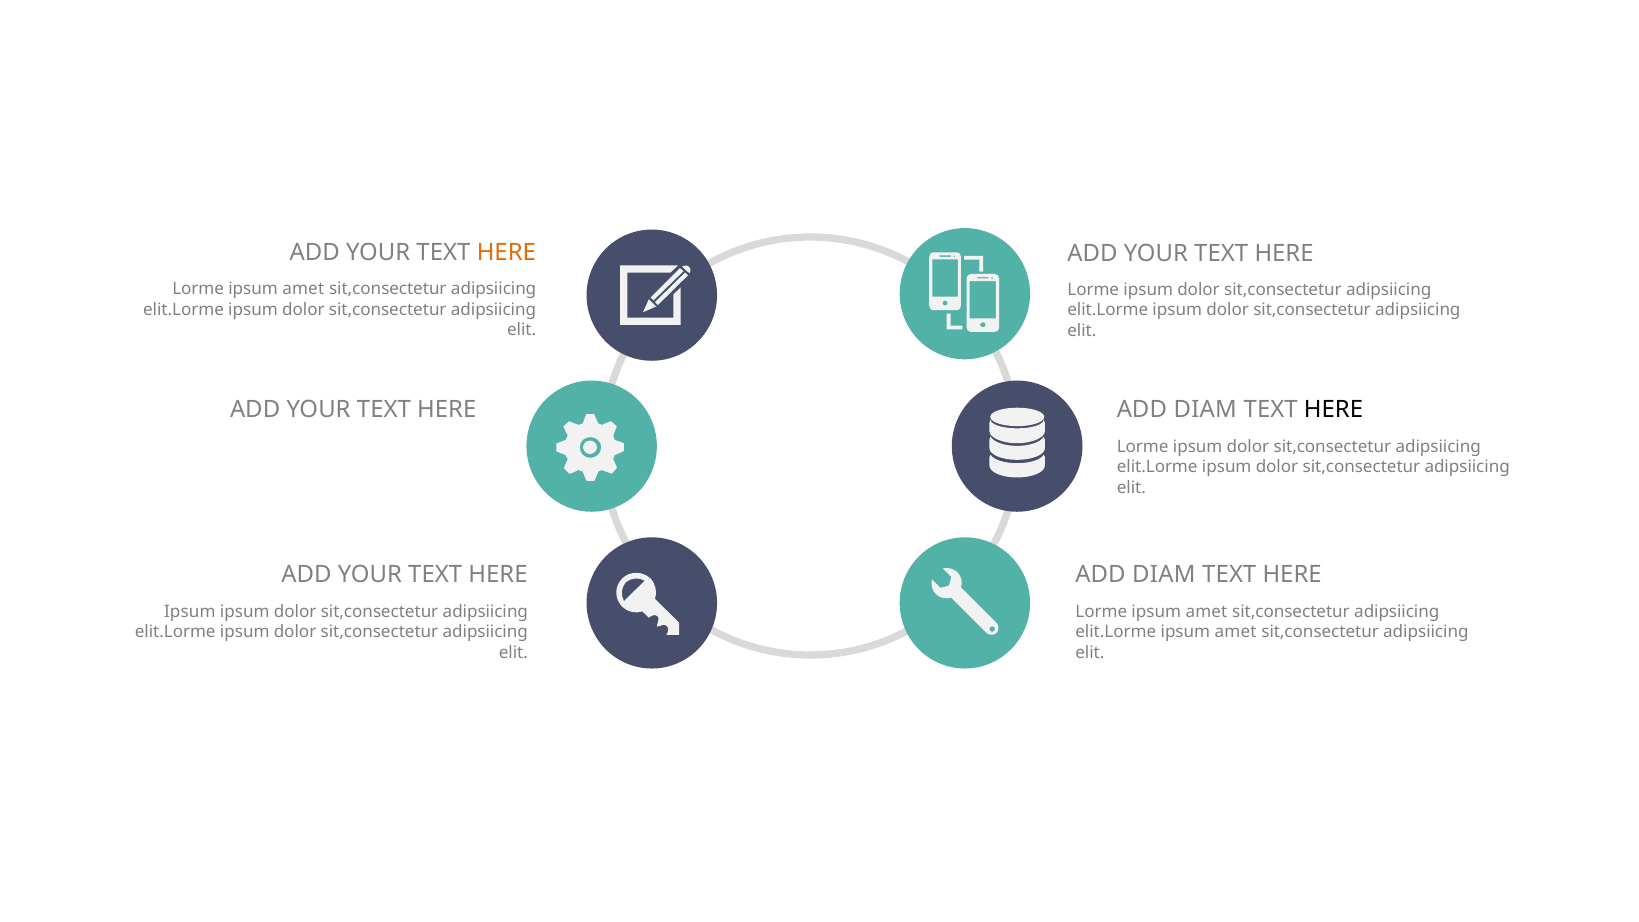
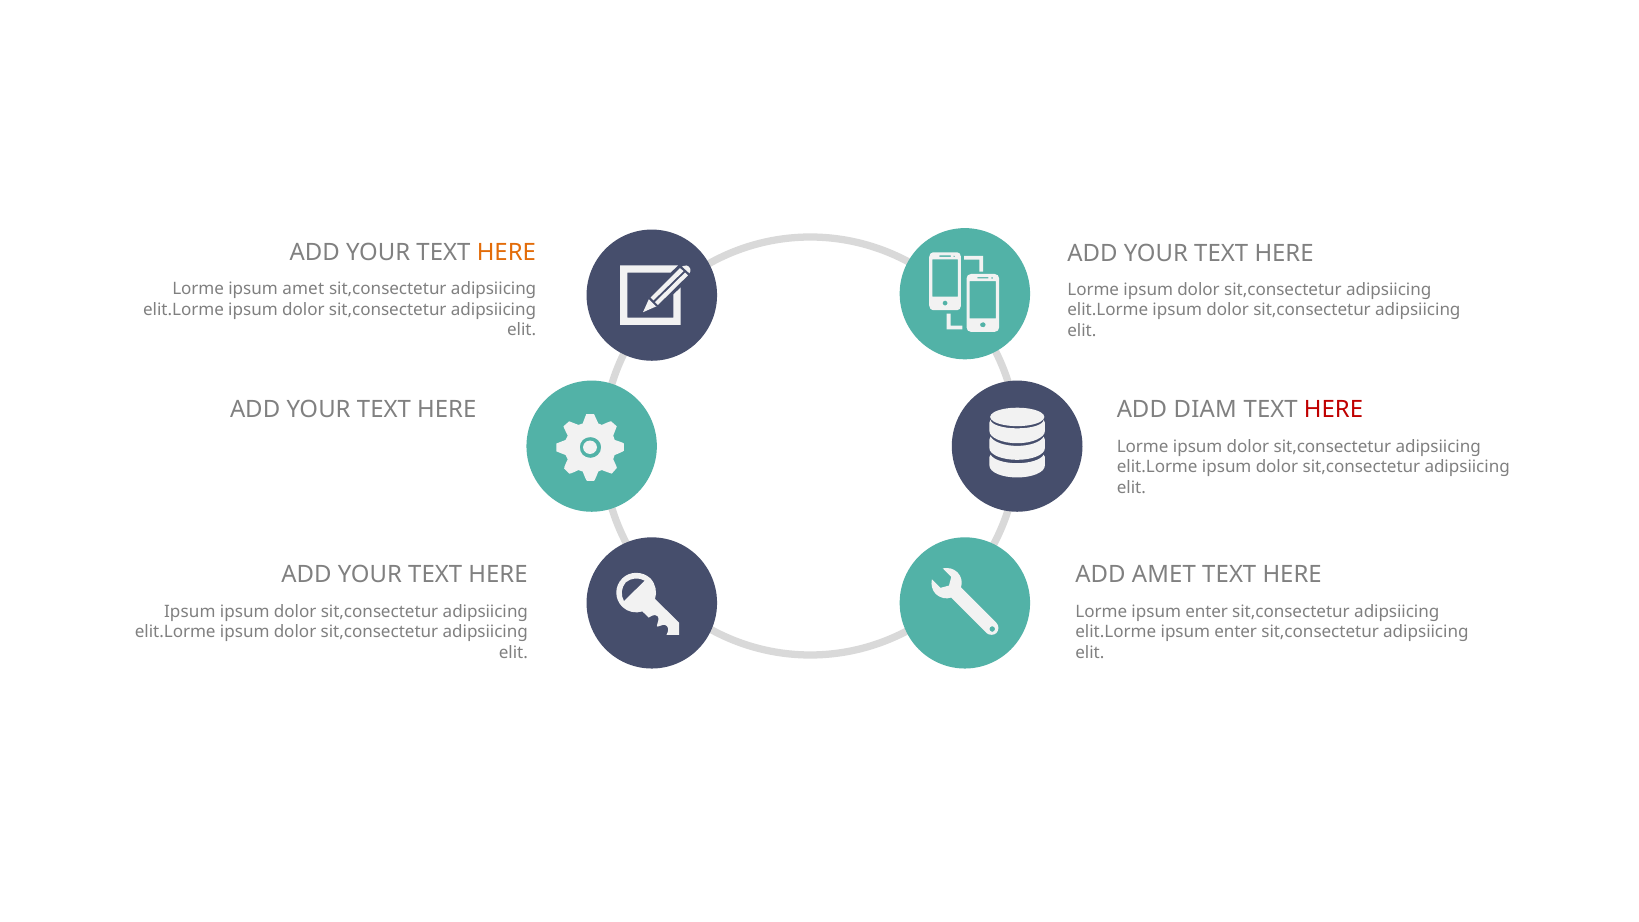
HERE colour: black -> red (1334, 410)
DIAM: DIAM -> AMET (1164, 575)
amet: amet -> enter (1207, 611)
elit.Lorme ipsum amet: amet -> enter (1236, 632)
